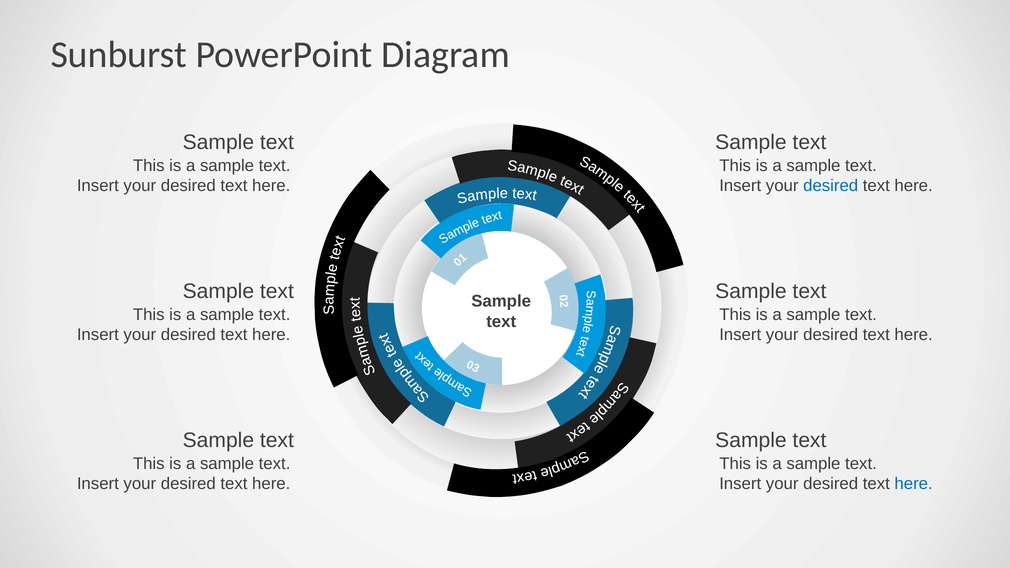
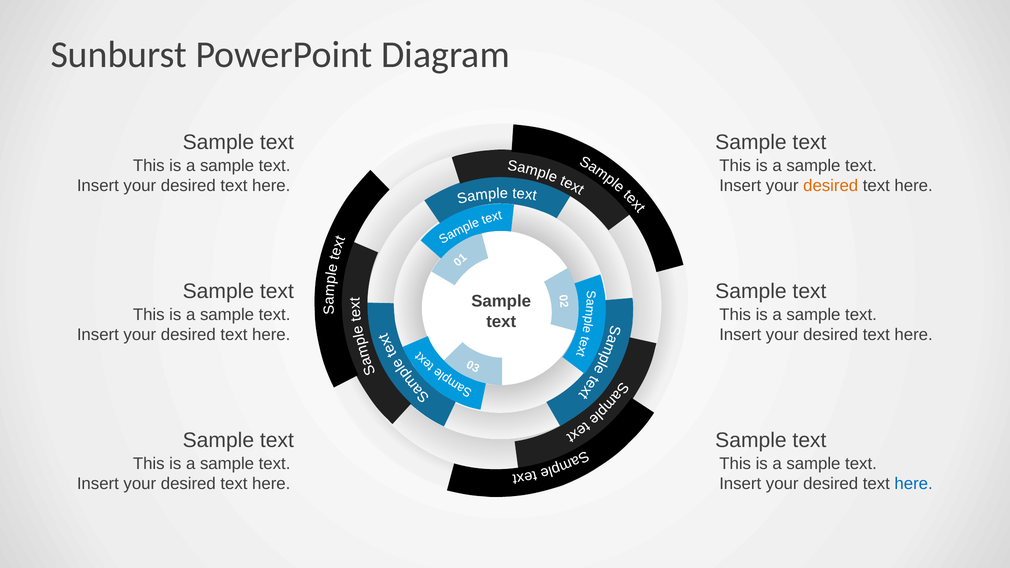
desired colour: blue -> orange (831, 186)
